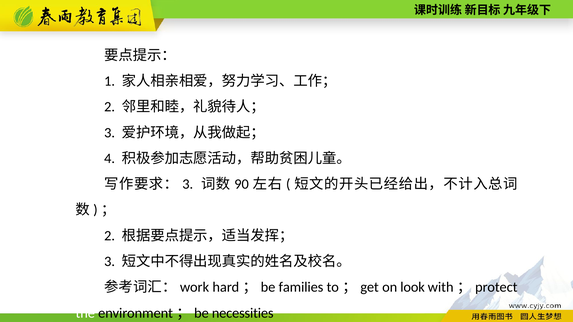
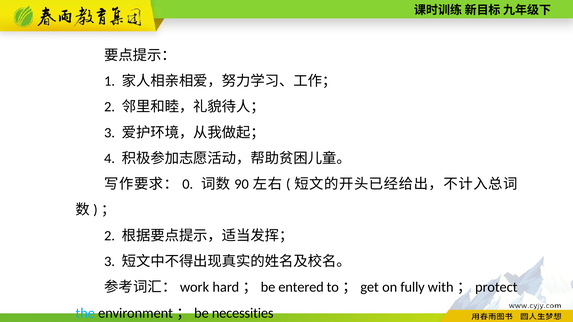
3: 3 -> 0 (188, 184)
families: families -> entered (301, 287)
look: look -> fully (413, 287)
the colour: white -> light blue (85, 313)
